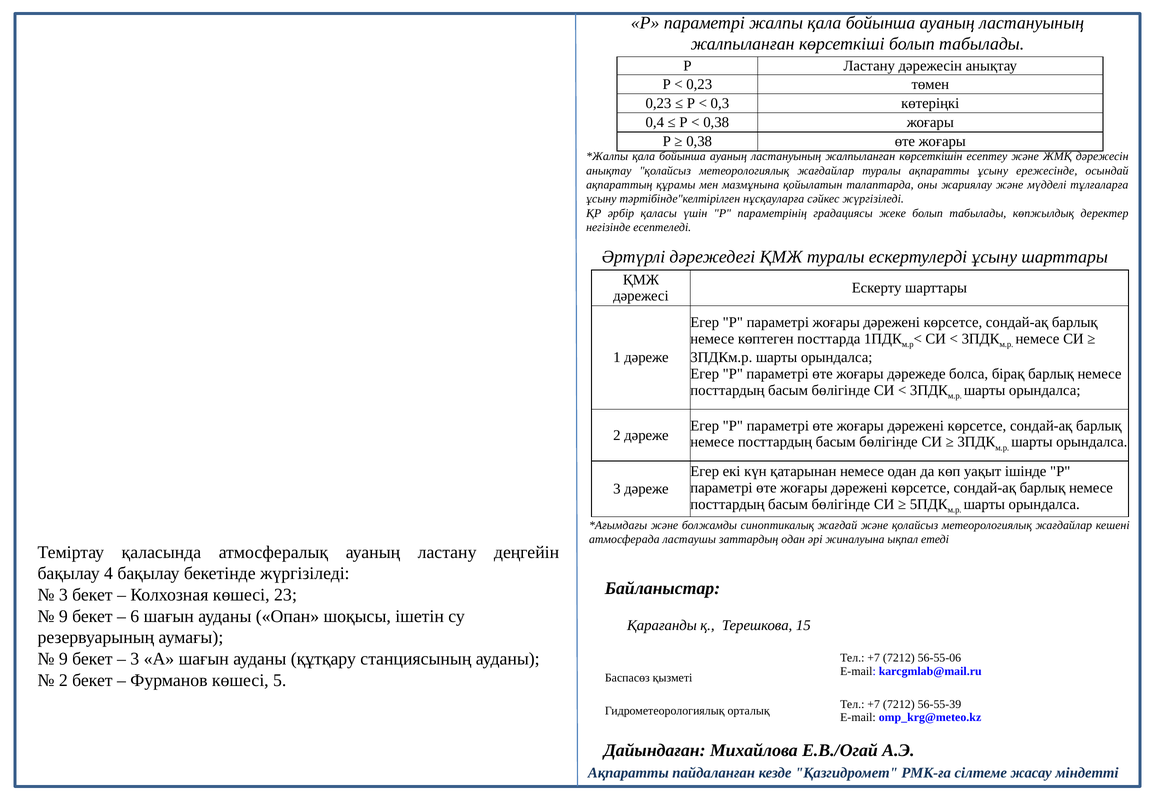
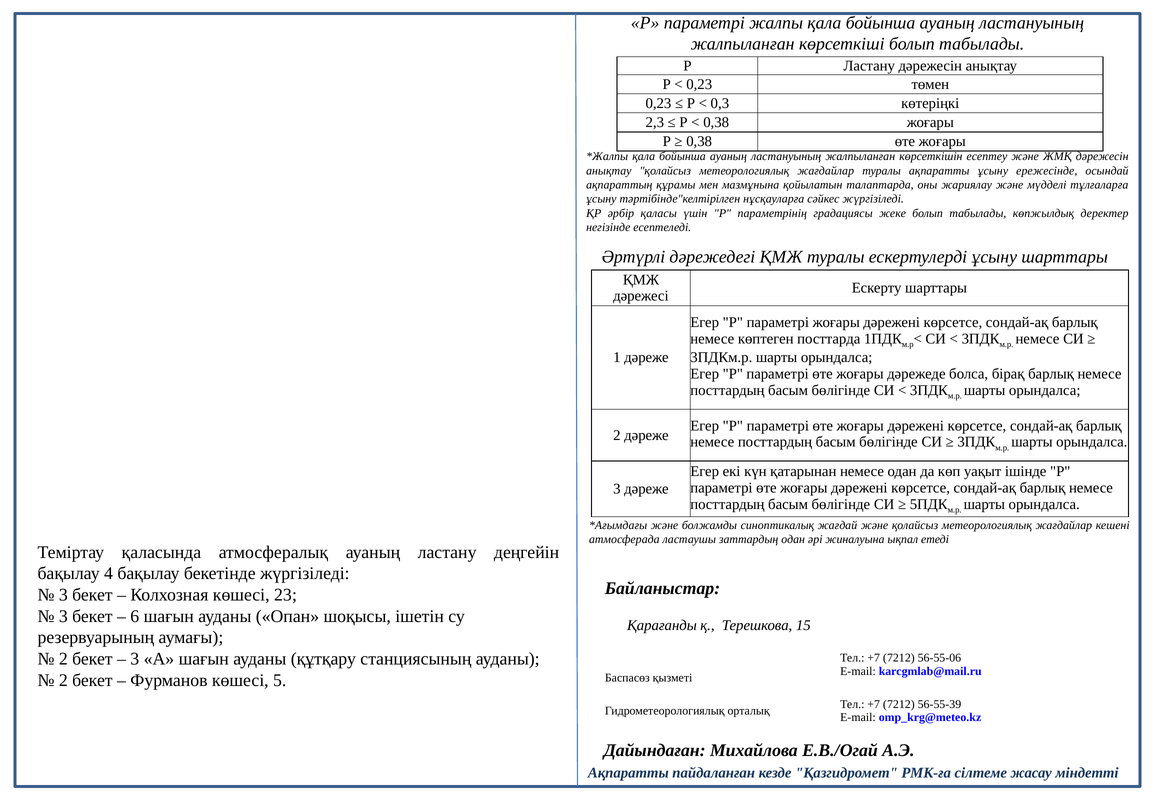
0,4: 0,4 -> 2,3 (655, 122)
9: 9 -> 3 (63, 616)
9: 9 -> 2 (63, 659)
